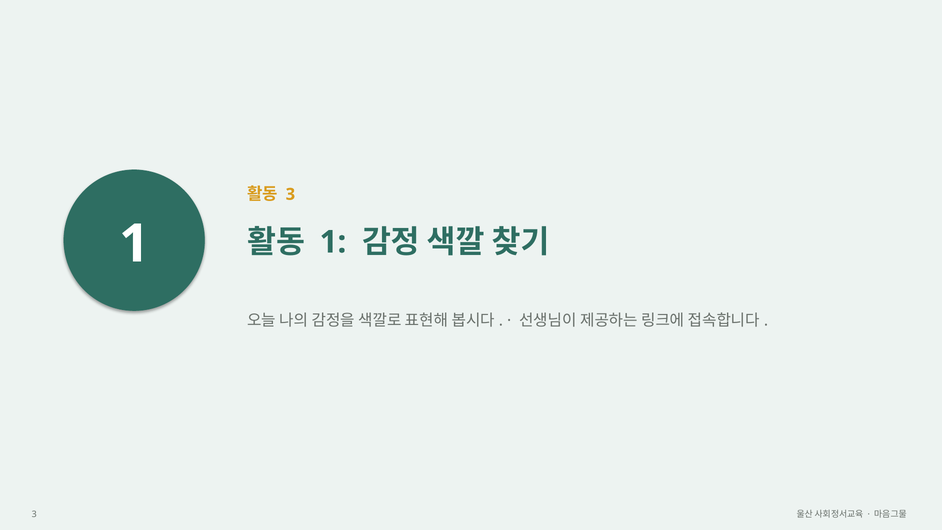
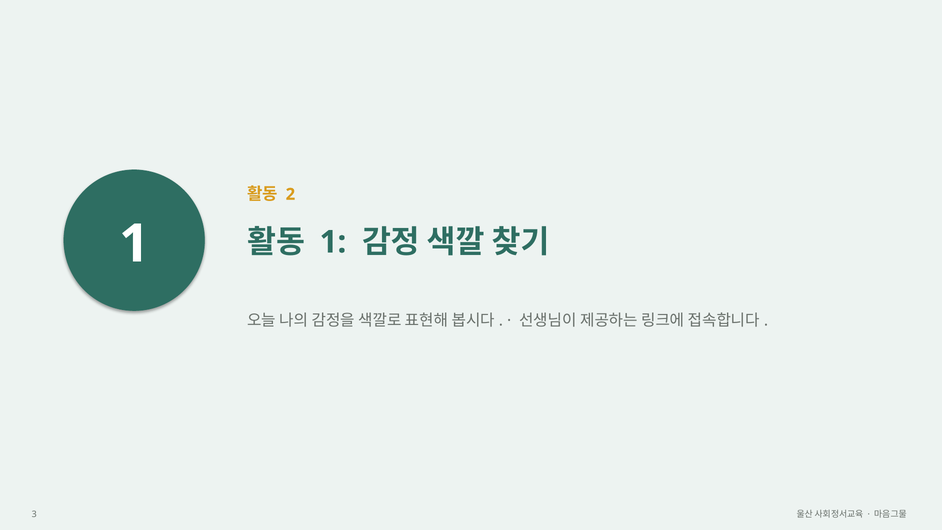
3: 3 -> 2 (290, 194)
